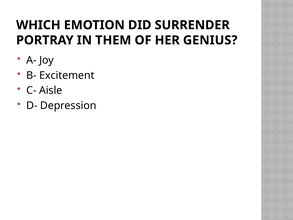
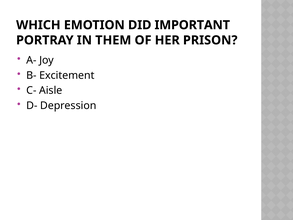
SURRENDER: SURRENDER -> IMPORTANT (192, 25)
GENIUS: GENIUS -> PRISON (210, 40)
